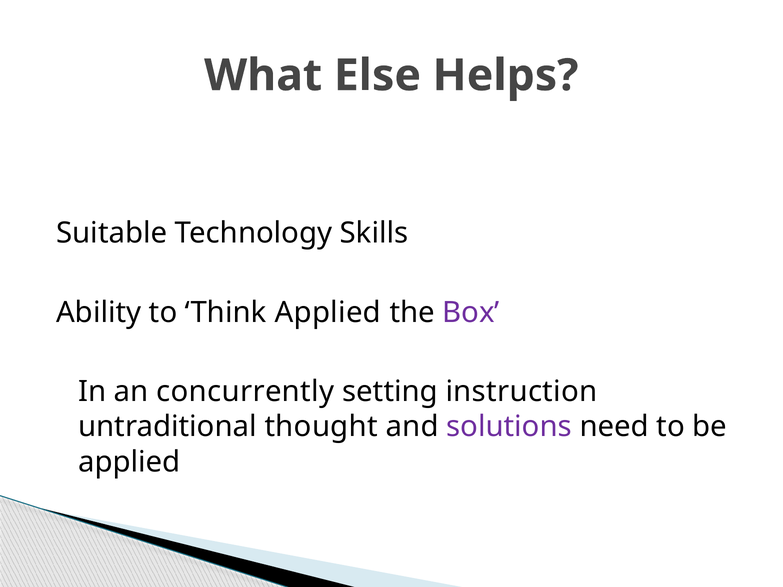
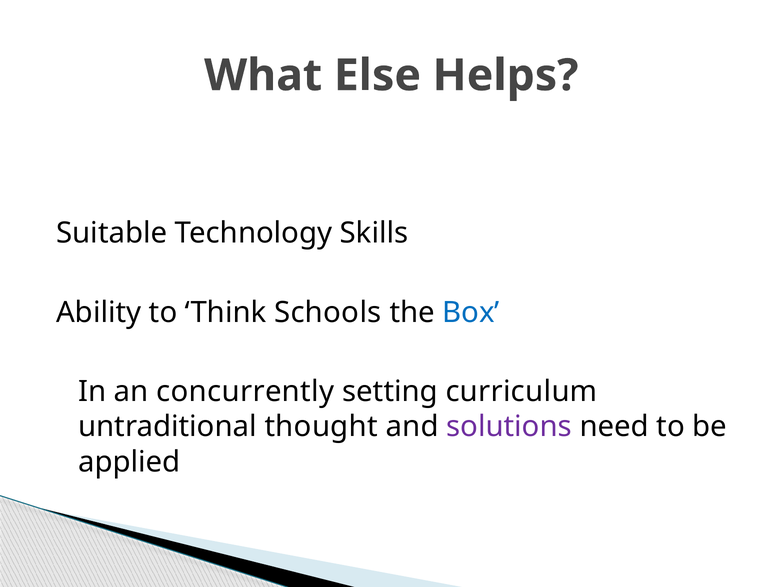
Think Applied: Applied -> Schools (328, 312)
Box colour: purple -> blue (471, 312)
instruction: instruction -> curriculum (522, 392)
